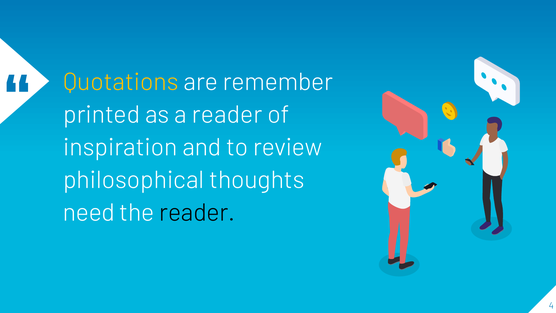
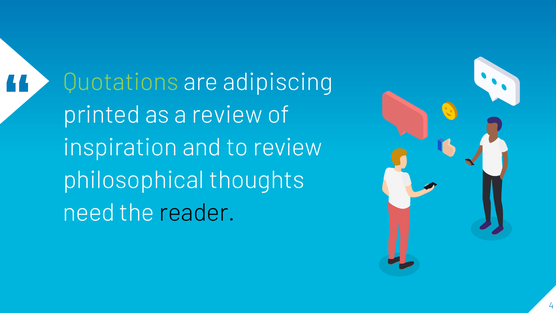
Quotations colour: yellow -> light green (121, 82)
remember: remember -> adipiscing (278, 82)
a reader: reader -> review (227, 115)
